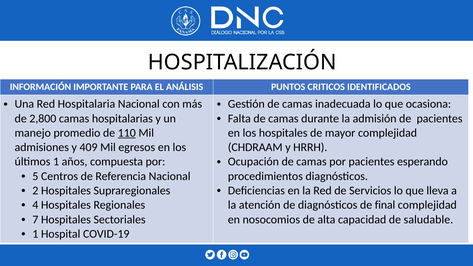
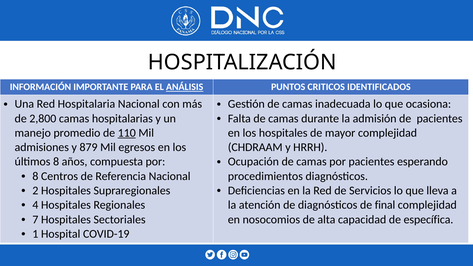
ANÁLISIS underline: none -> present (185, 87)
409: 409 -> 879 (89, 147)
últimos 1: 1 -> 8 (56, 162)
5: 5 -> 8 (35, 176)
saludable: saludable -> específica (429, 219)
